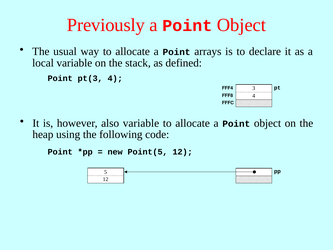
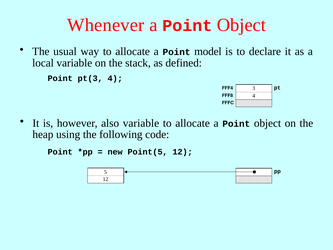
Previously: Previously -> Whenever (106, 25)
arrays: arrays -> model (208, 51)
